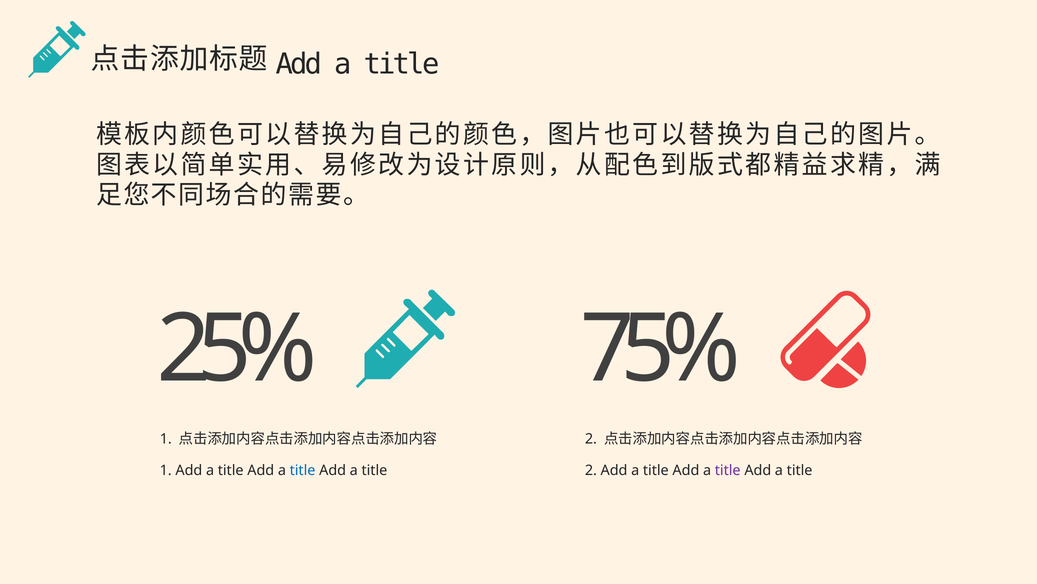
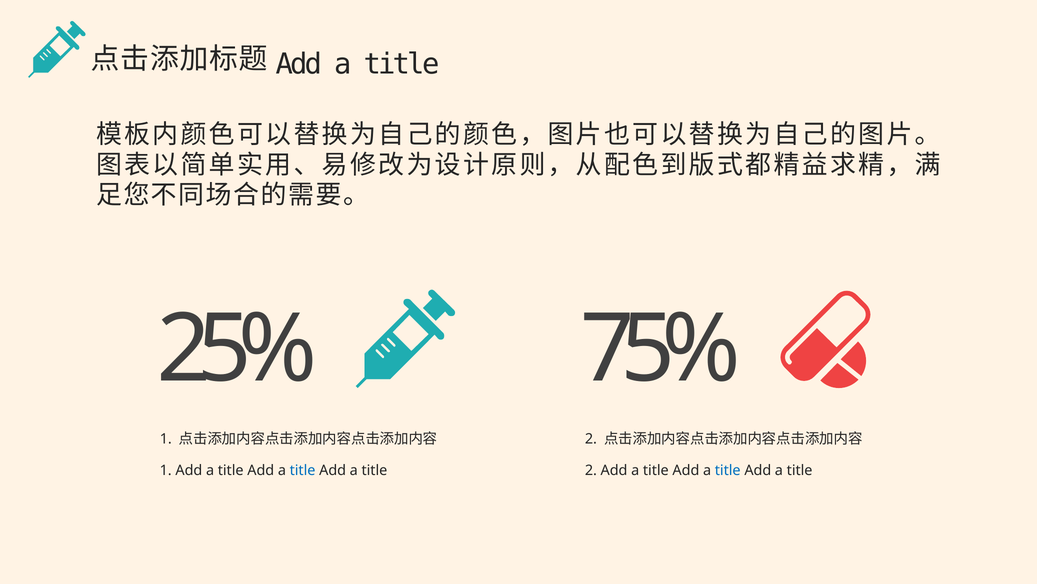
title colour: purple -> blue (728, 470)
